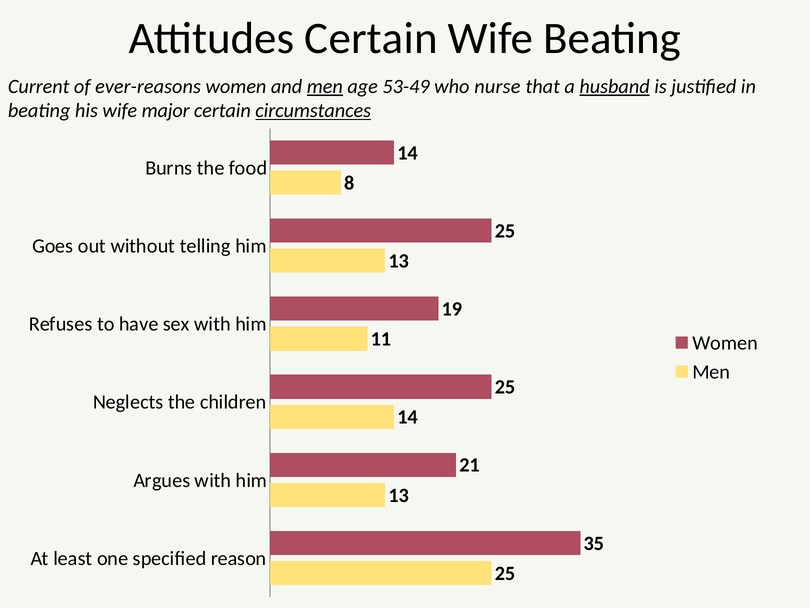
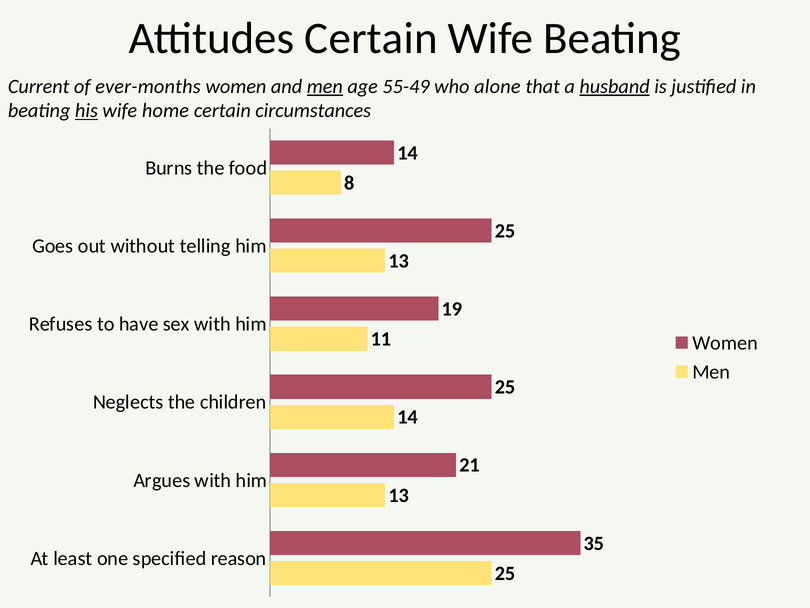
ever-reasons: ever-reasons -> ever-months (148, 86)
53-49: 53-49 -> 55-49 (406, 86)
nurse: nurse -> alone (497, 86)
his underline: none -> present (86, 111)
major: major -> home (165, 111)
circumstances underline: present -> none (313, 111)
